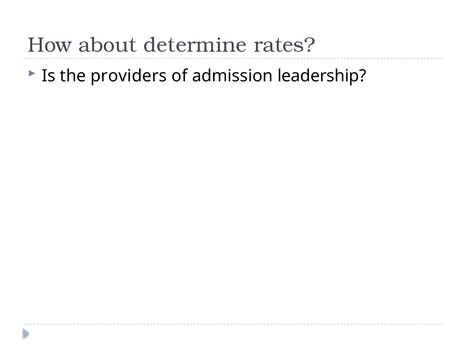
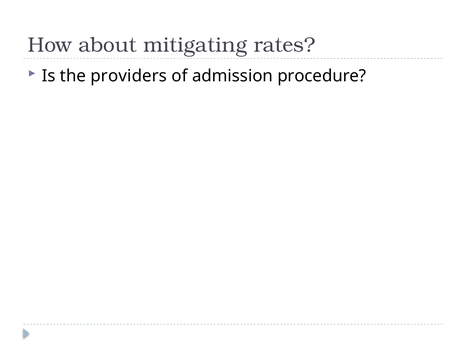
determine: determine -> mitigating (195, 45)
leadership: leadership -> procedure (322, 76)
